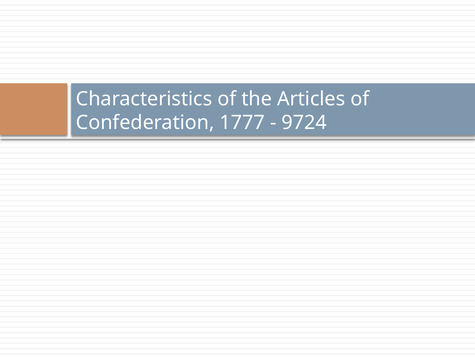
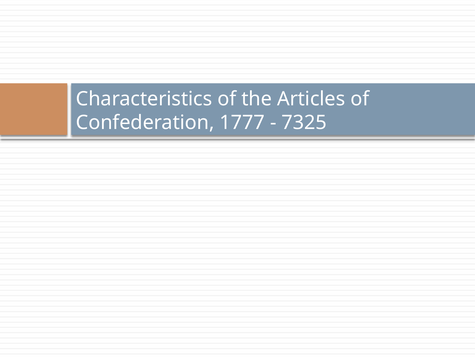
9724: 9724 -> 7325 (304, 122)
